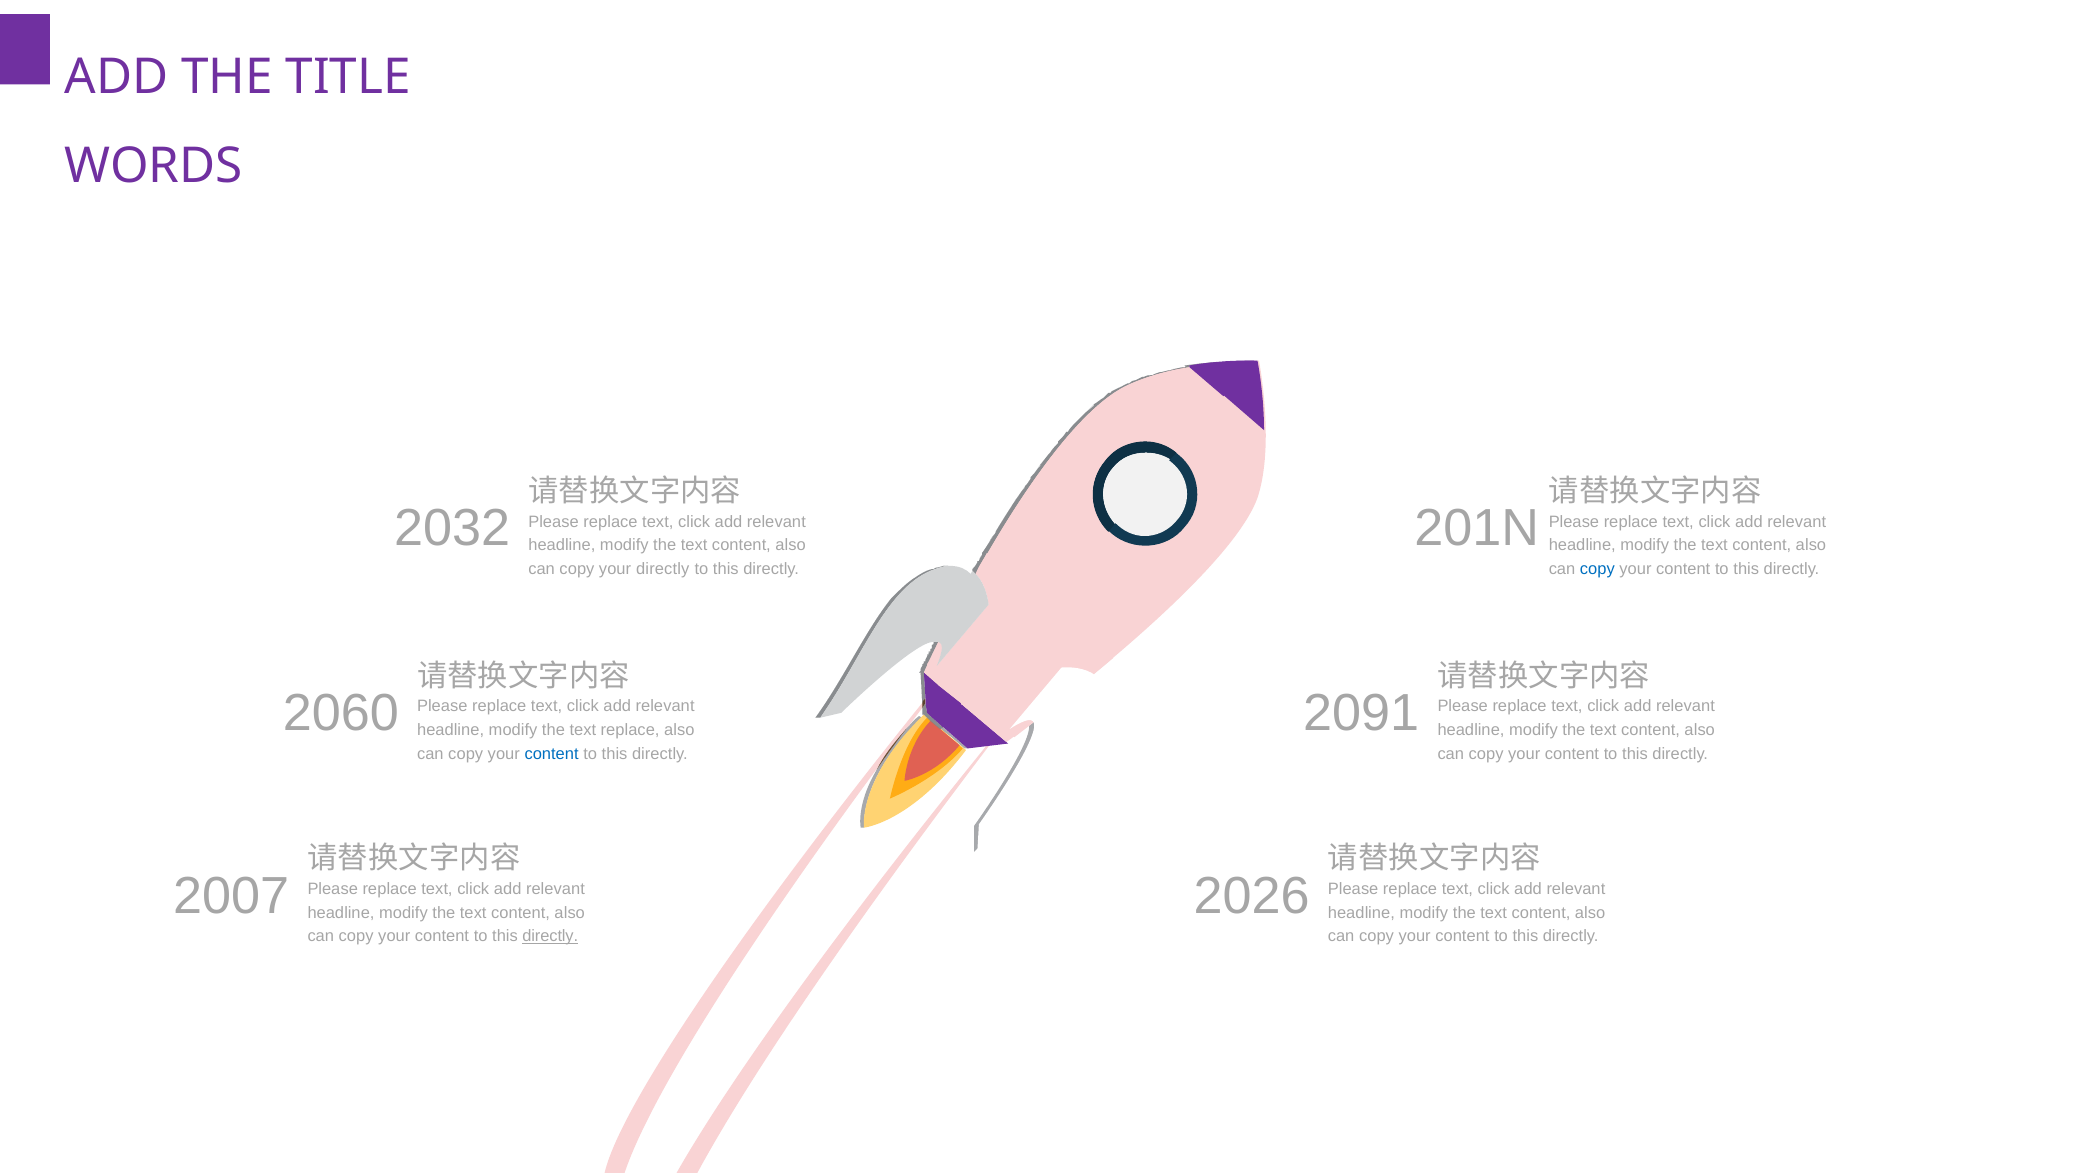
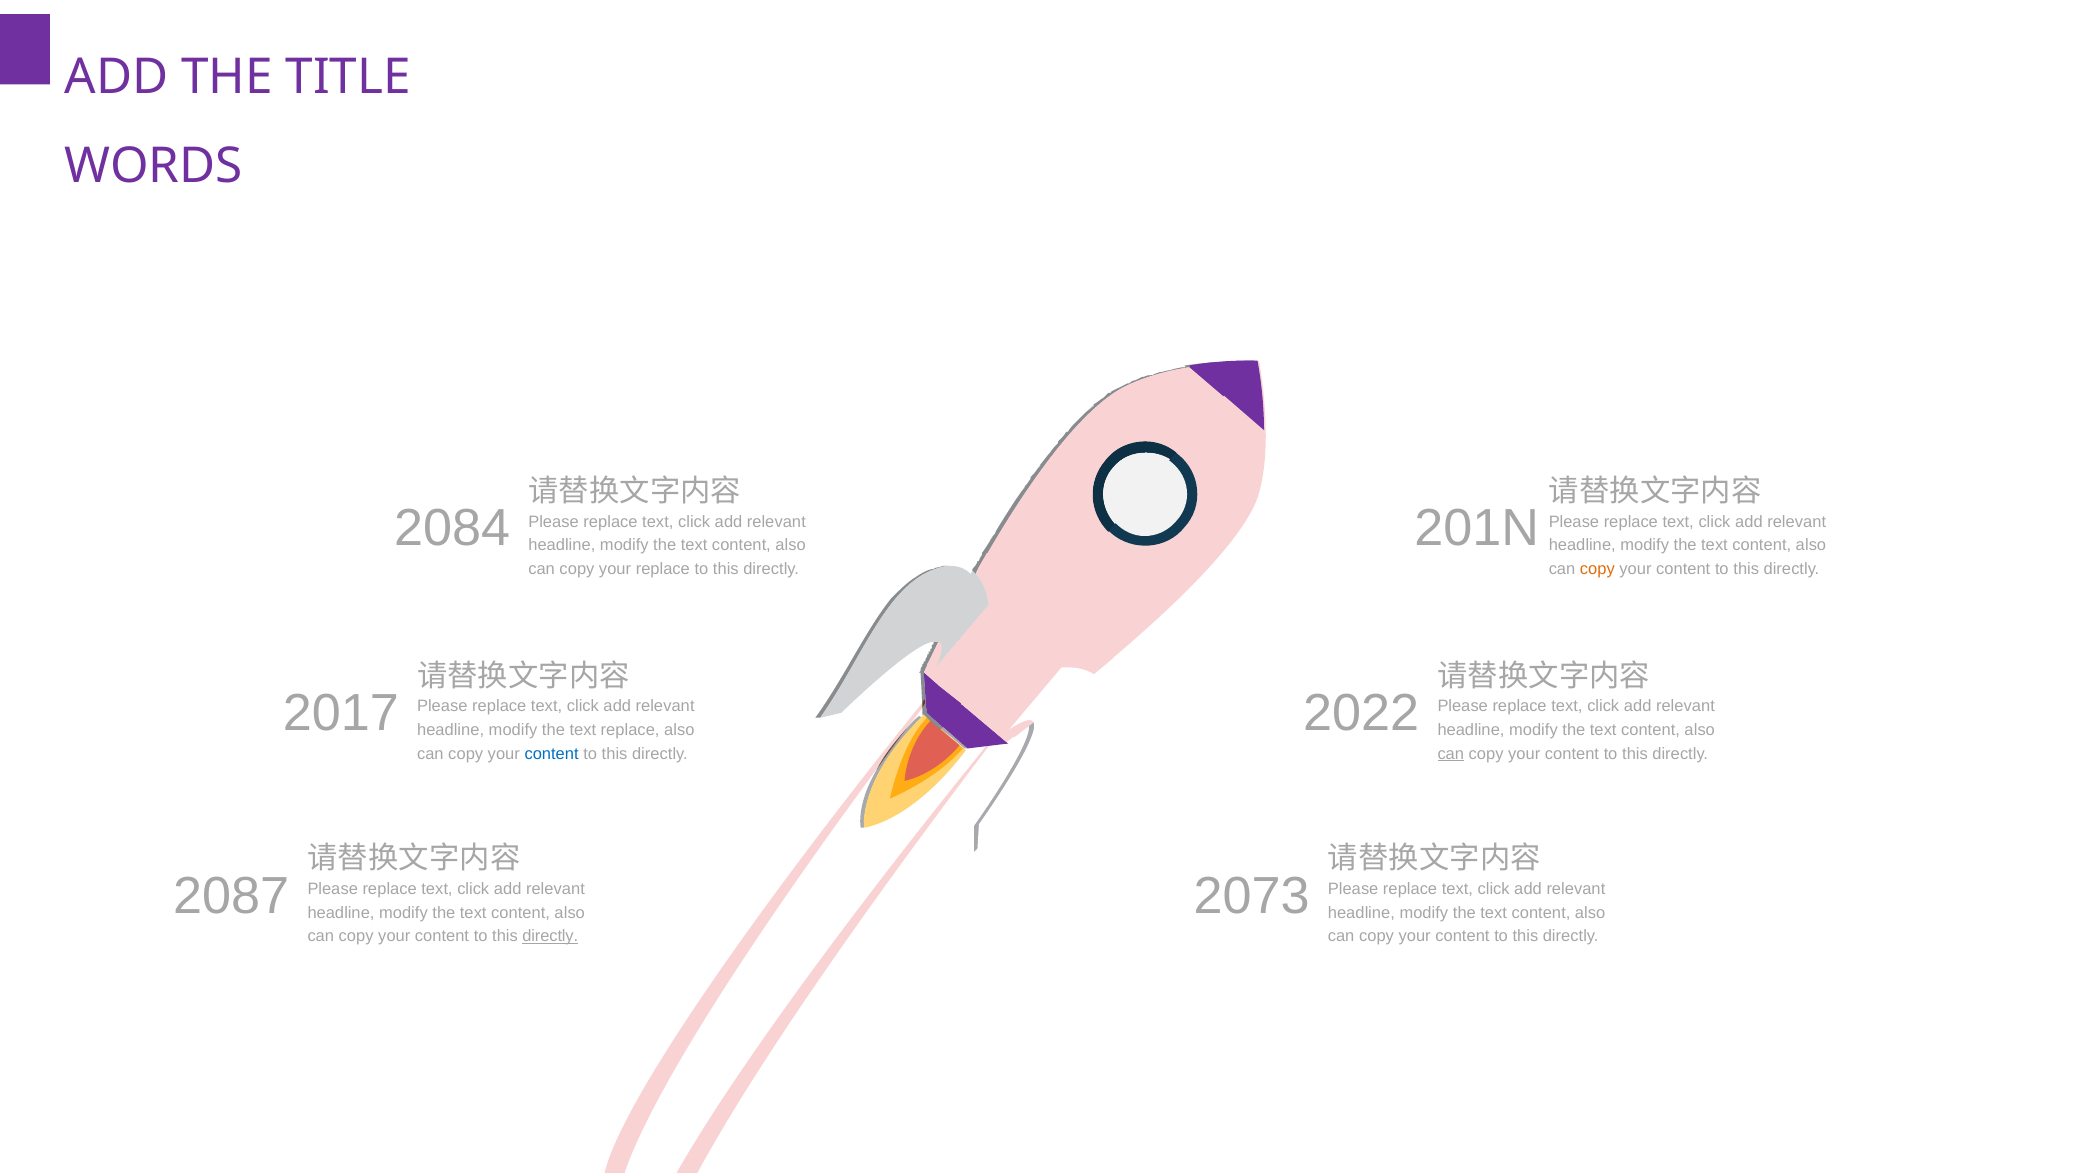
2032: 2032 -> 2084 (452, 529)
your directly: directly -> replace (663, 569)
copy colour: blue -> orange (1597, 569)
2060: 2060 -> 2017 (341, 714)
2091: 2091 -> 2022 (1361, 714)
can underline: none -> present (1451, 754)
2007: 2007 -> 2087 (231, 896)
2026: 2026 -> 2073 (1252, 896)
